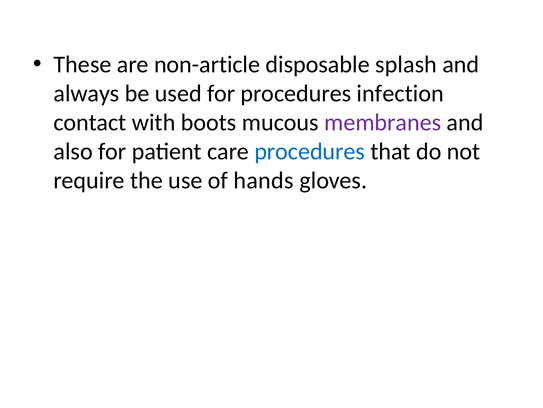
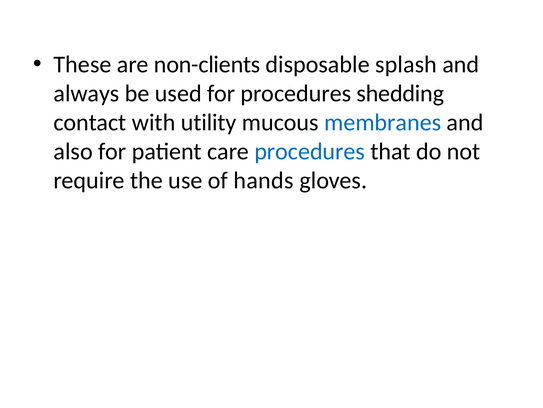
non-article: non-article -> non-clients (207, 64)
infection: infection -> shedding (400, 93)
boots: boots -> utility (209, 122)
membranes colour: purple -> blue (383, 122)
